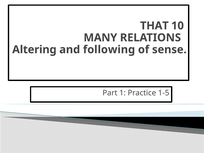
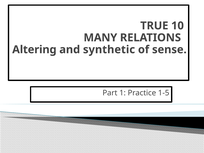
THAT: THAT -> TRUE (154, 26)
following: following -> synthetic (109, 50)
